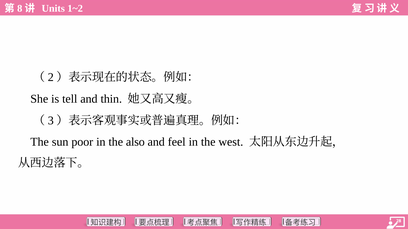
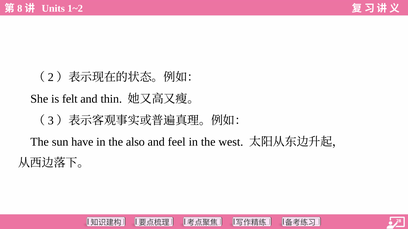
tell: tell -> felt (70, 99)
poor: poor -> have (82, 142)
